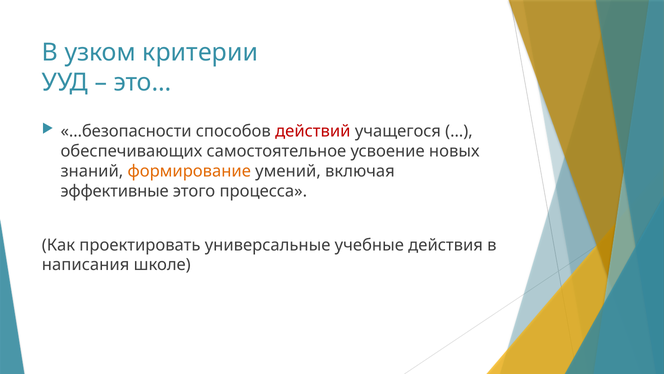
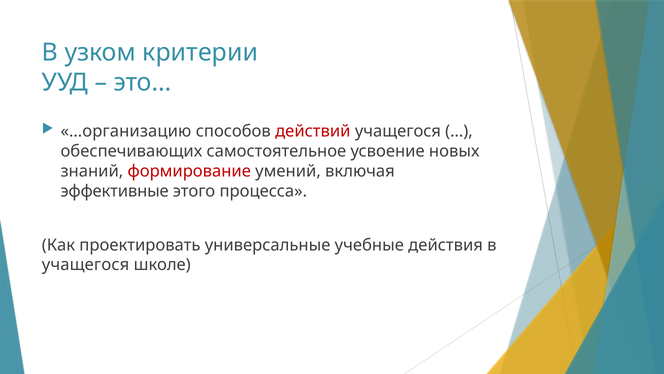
…безопасности: …безопасности -> …организацию (126, 131)
формирование colour: orange -> red (189, 171)
написания: написания -> учащегося (86, 265)
